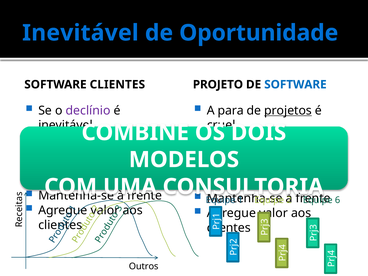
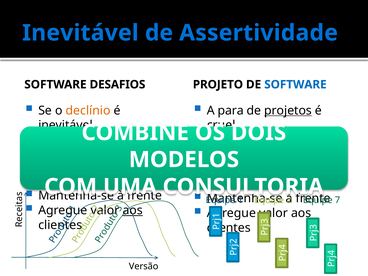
Oportunidade: Oportunidade -> Assertividade (259, 33)
SOFTWARE CLIENTES: CLIENTES -> DESAFIOS (117, 85)
declínio colour: purple -> orange (88, 110)
6: 6 -> 7 (338, 200)
aos underline: none -> present (133, 210)
Outros: Outros -> Versão (144, 266)
